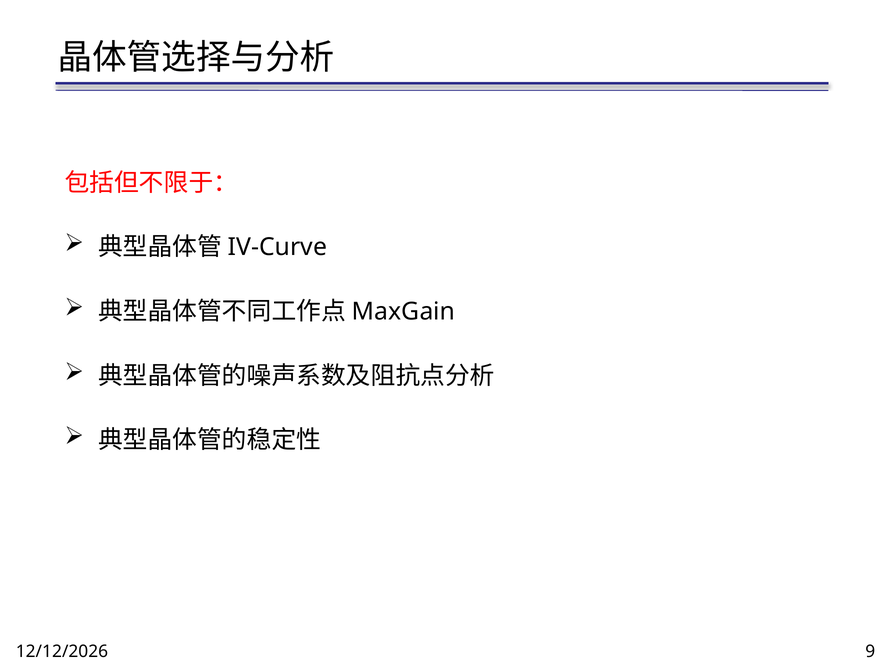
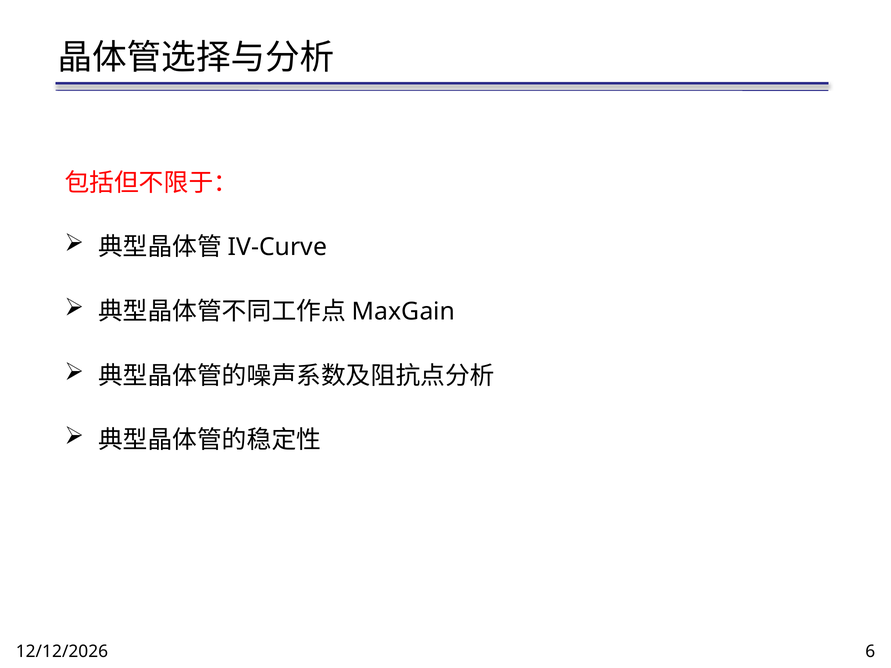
9: 9 -> 6 (870, 652)
